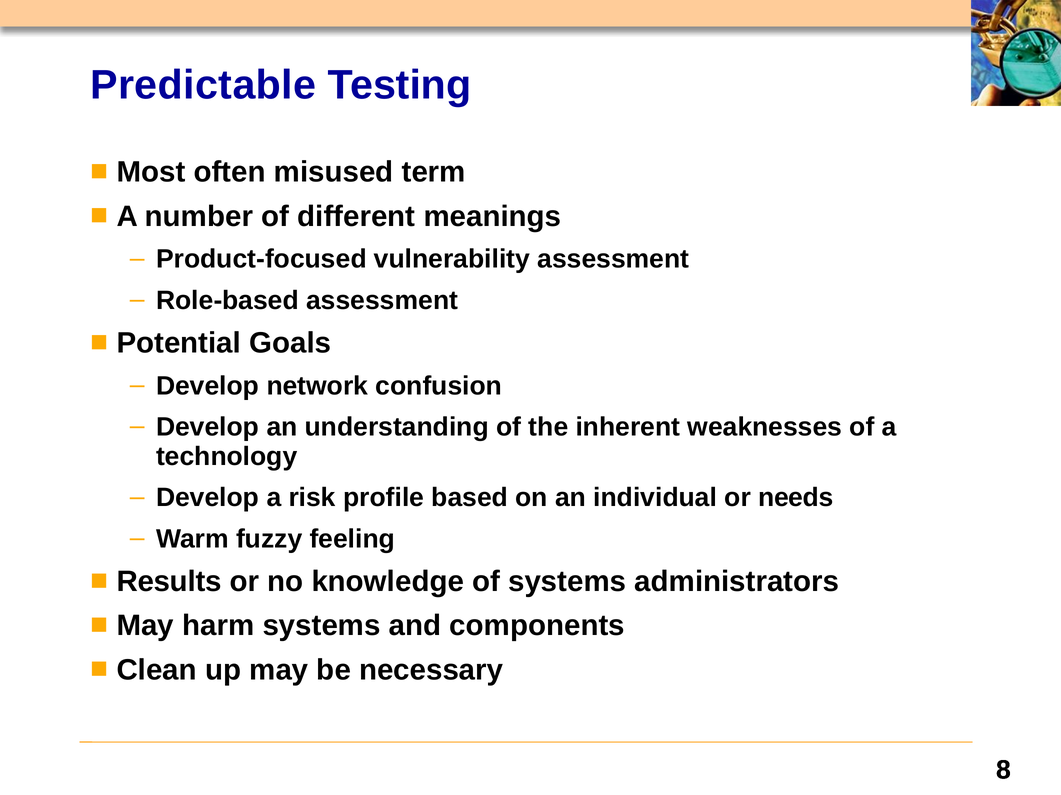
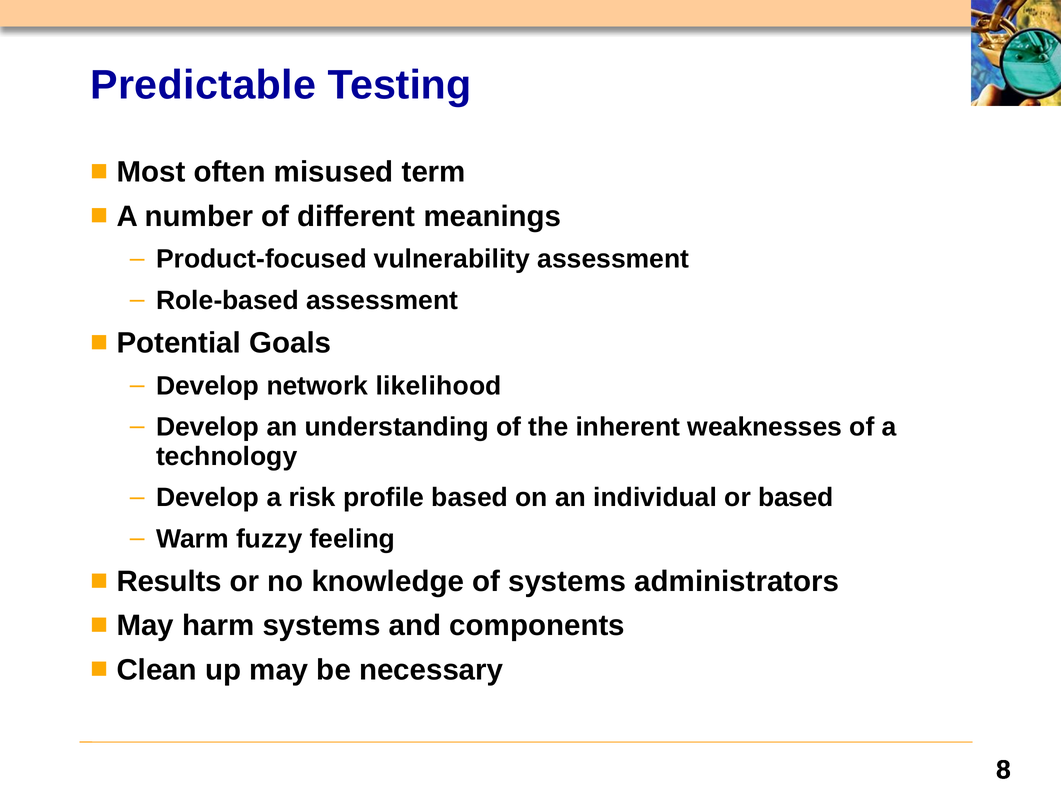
confusion: confusion -> likelihood (439, 386)
or needs: needs -> based (796, 498)
